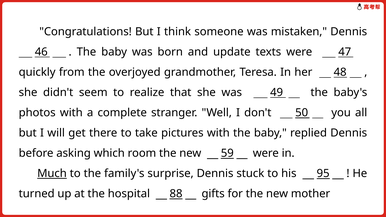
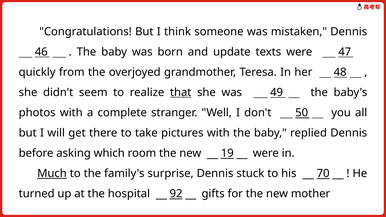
that underline: none -> present (181, 92)
59: 59 -> 19 (227, 153)
95: 95 -> 70 (323, 174)
88: 88 -> 92 (176, 194)
